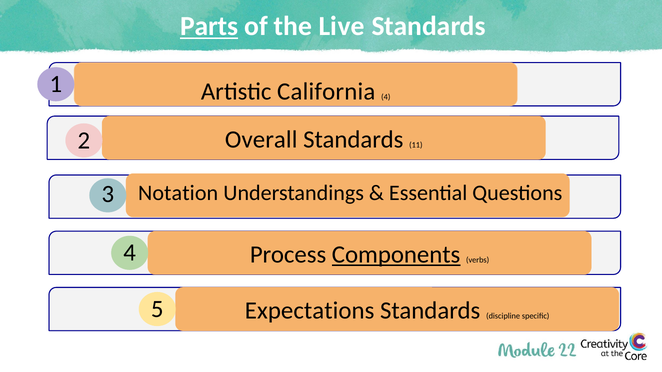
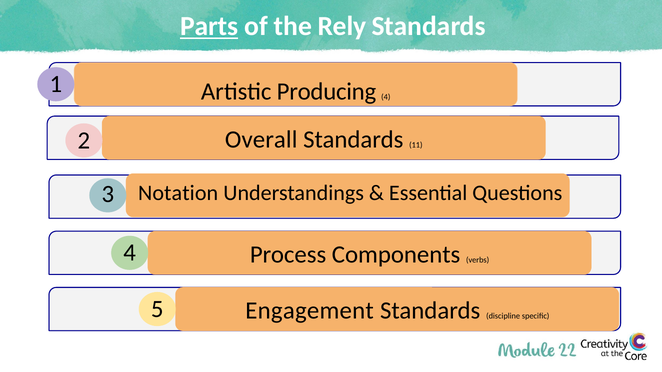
Live: Live -> Rely (342, 26)
California: California -> Producing (326, 92)
Components underline: present -> none (396, 255)
Expectations: Expectations -> Engagement (310, 311)
